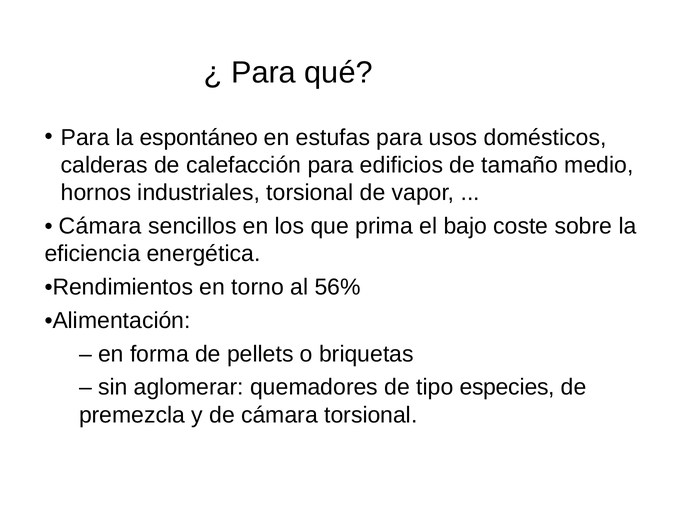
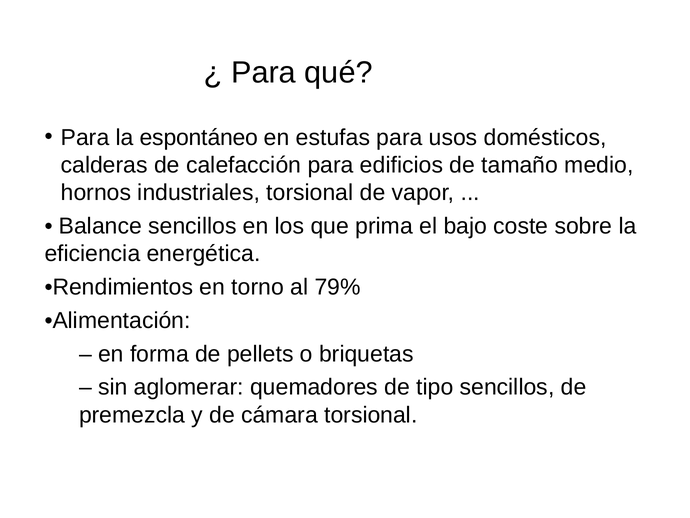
Cámara: Cámara -> Balance (100, 226)
56%: 56% -> 79% (338, 287)
tipo especies: especies -> sencillos (507, 387)
